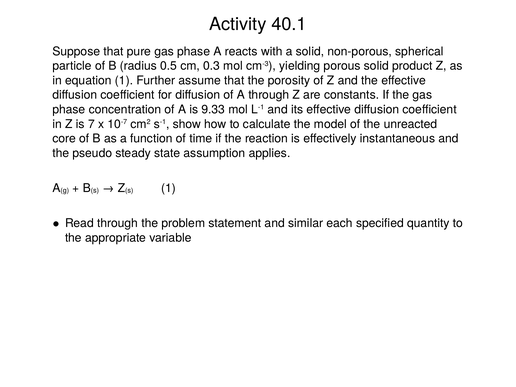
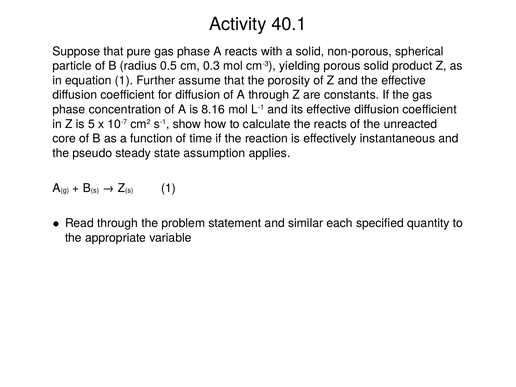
9.33: 9.33 -> 8.16 (213, 109)
7: 7 -> 5 (91, 124)
the model: model -> reacts (330, 124)
